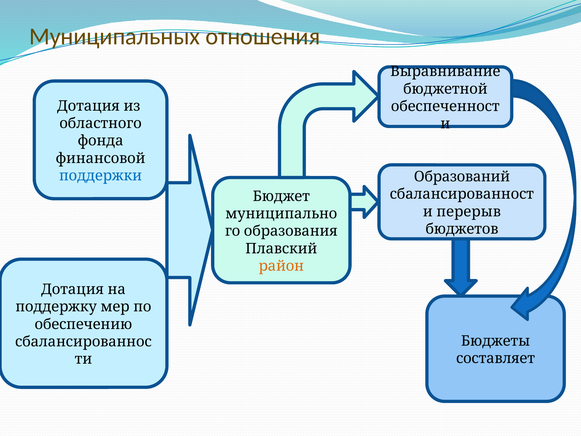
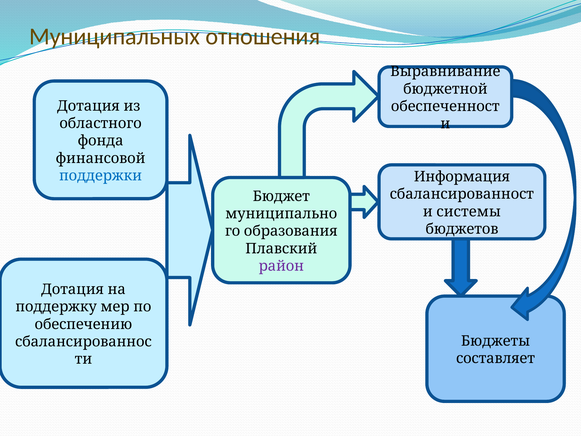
Образований: Образований -> Информация (462, 177)
перерыв: перерыв -> системы (469, 211)
район colour: orange -> purple (281, 266)
